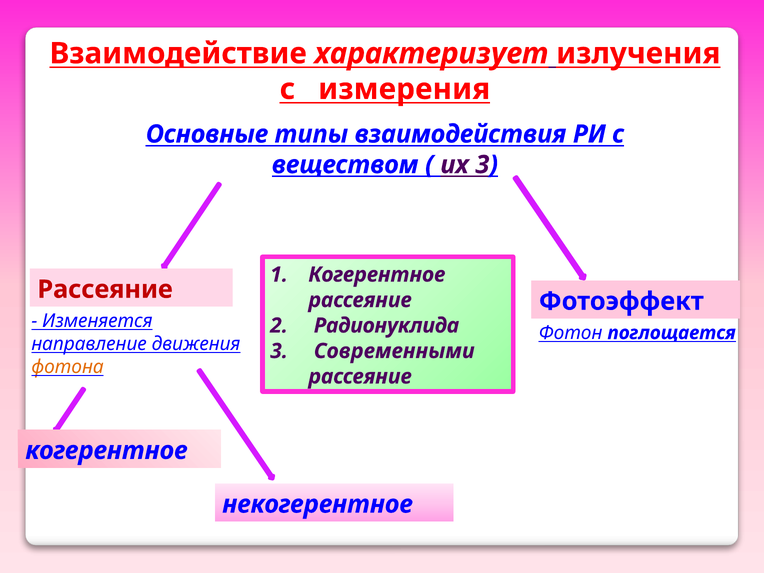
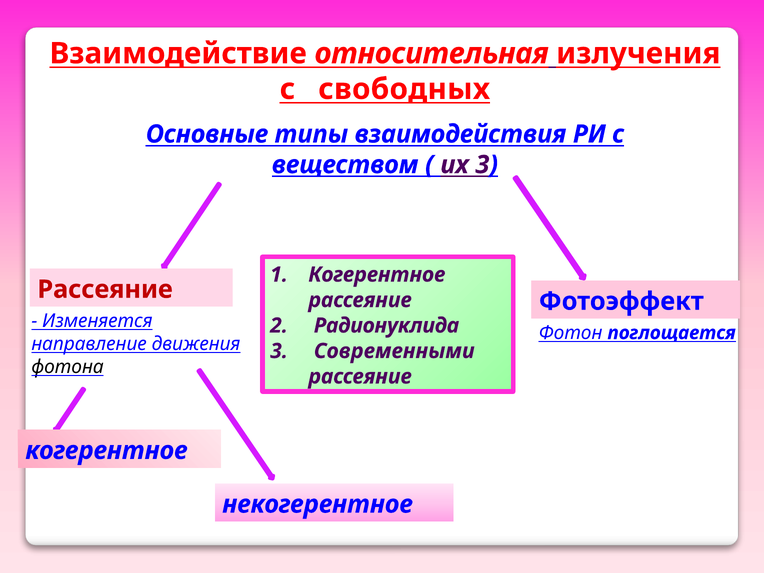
характеризует: характеризует -> относительная (432, 53)
измерения: измерения -> свободных (404, 89)
фотона colour: orange -> black (68, 367)
